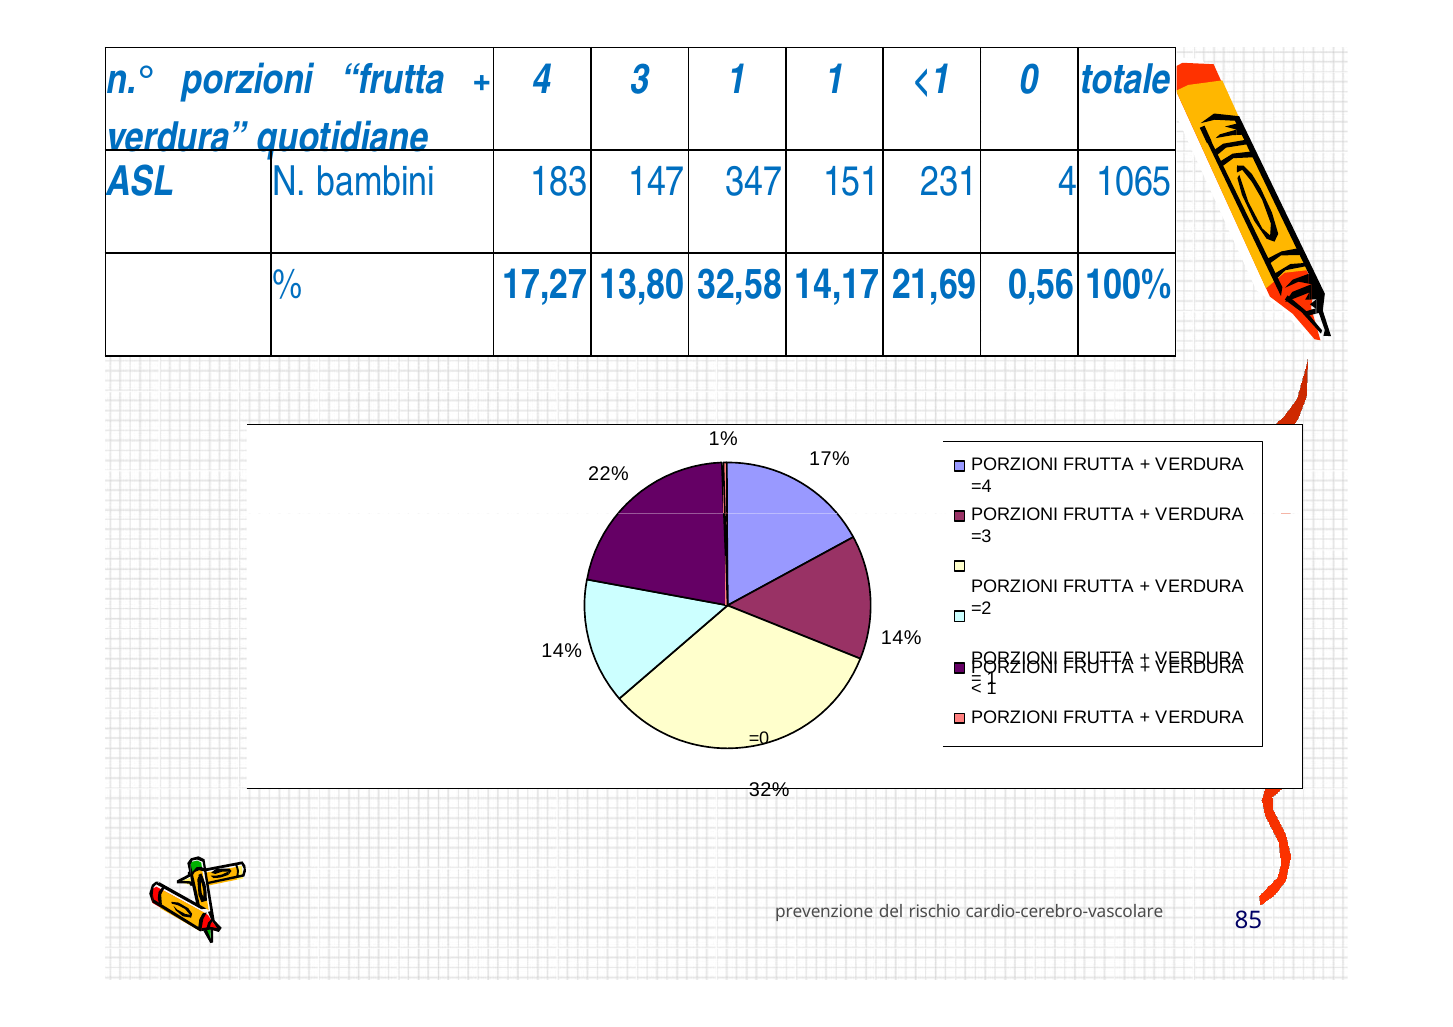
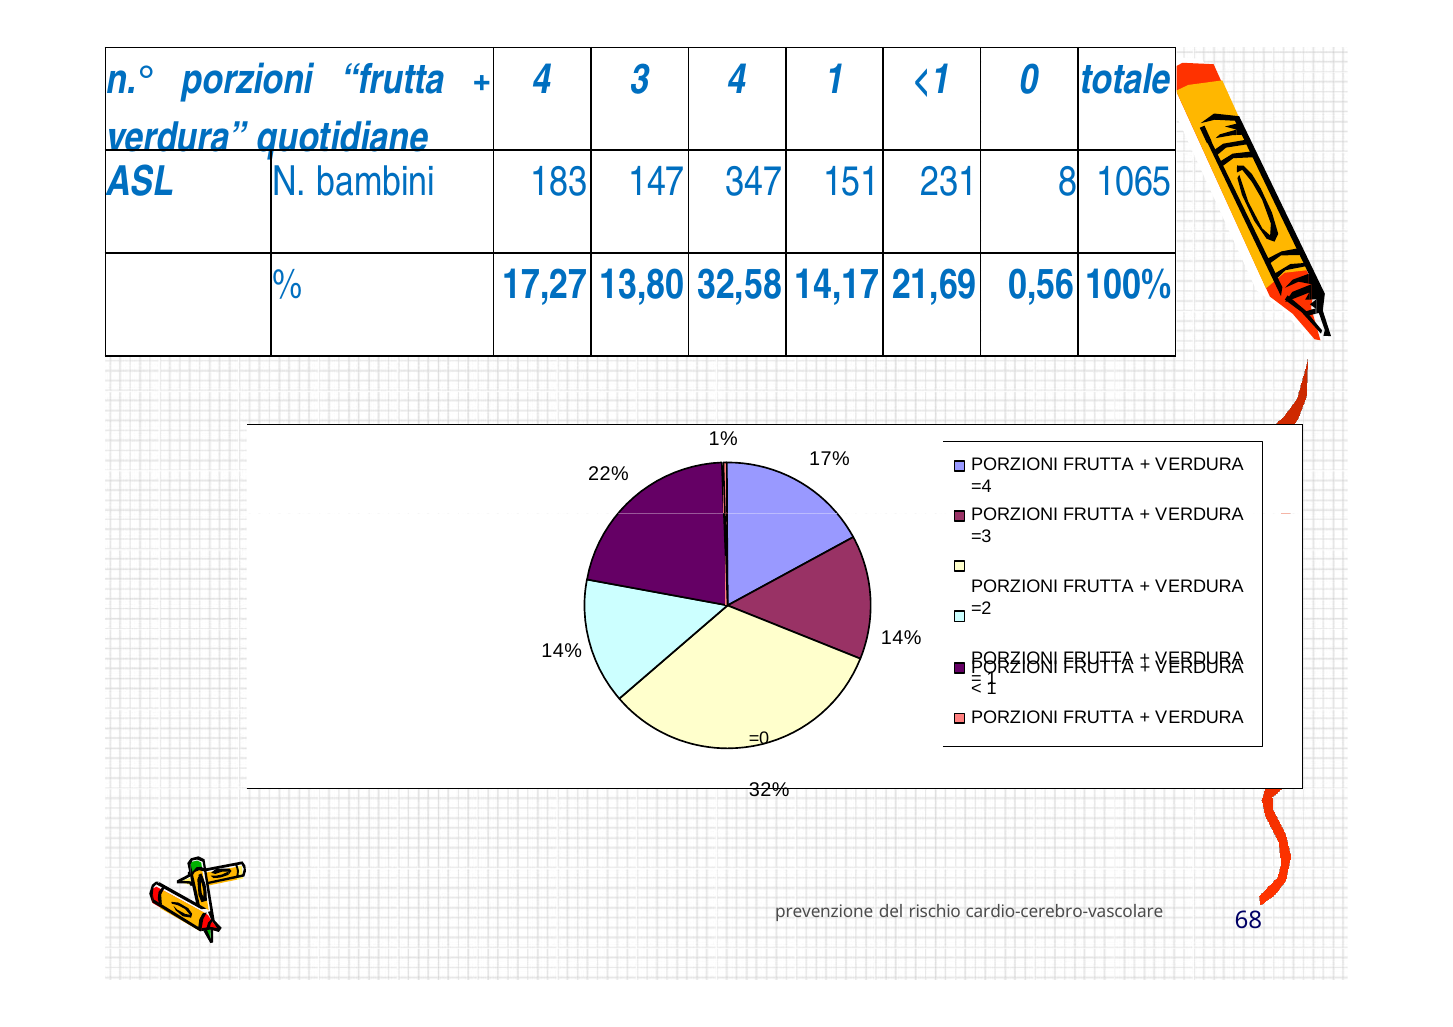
3 1: 1 -> 4 (737, 79)
231 4: 4 -> 8 (1068, 182)
85: 85 -> 68 (1249, 920)
